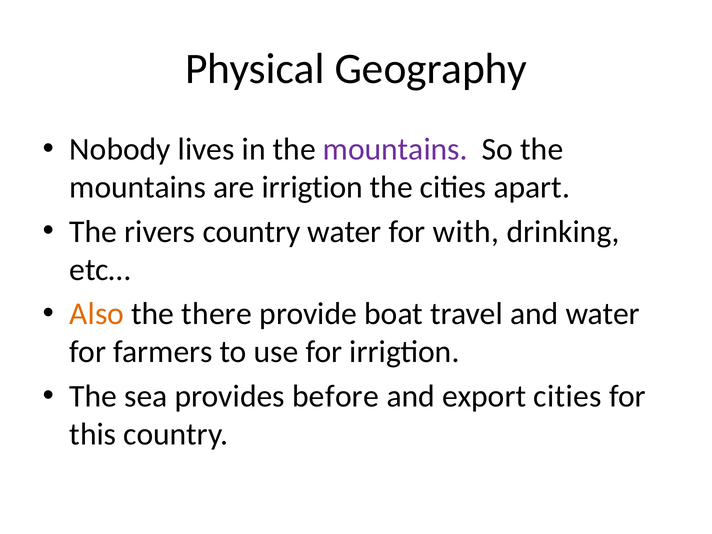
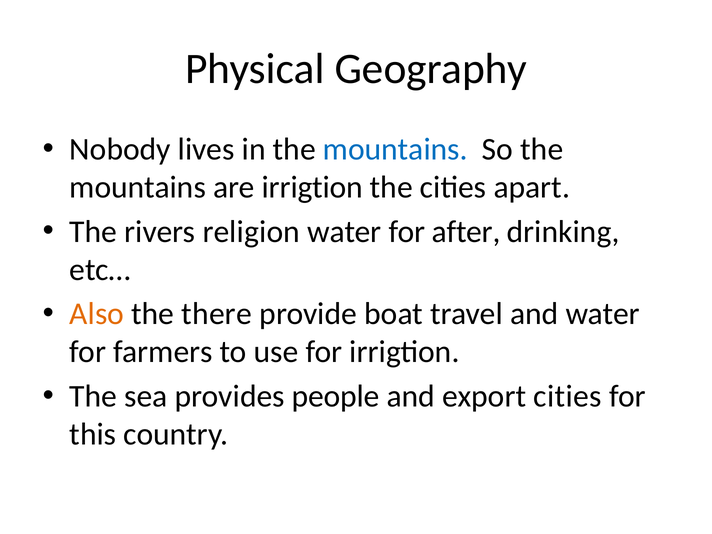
mountains colour: purple -> blue (395, 149)
rivers country: country -> religion (251, 232)
with: with -> after (466, 232)
before: before -> people (336, 396)
